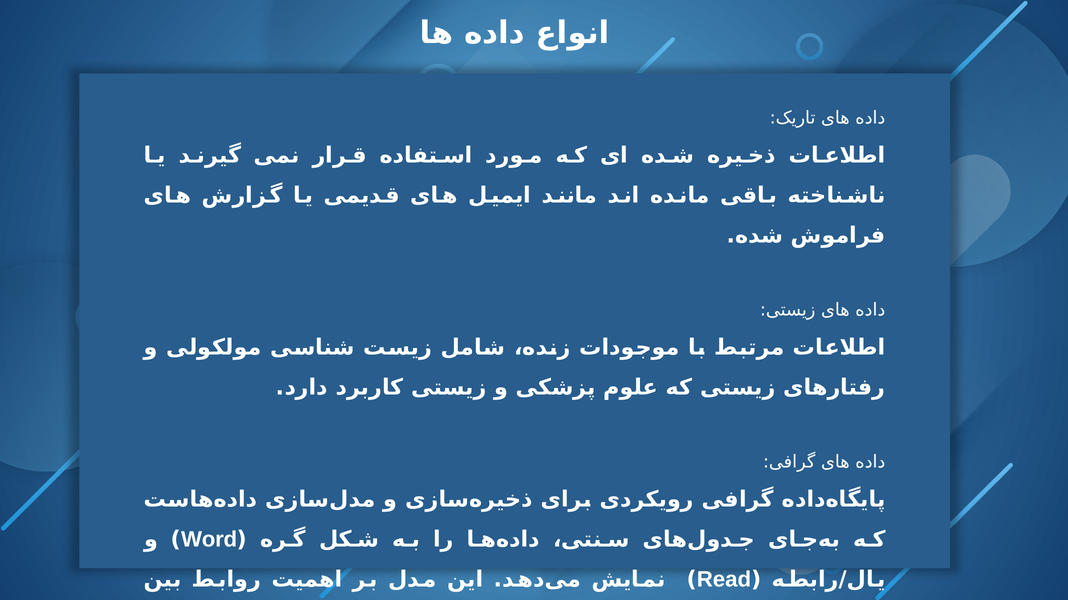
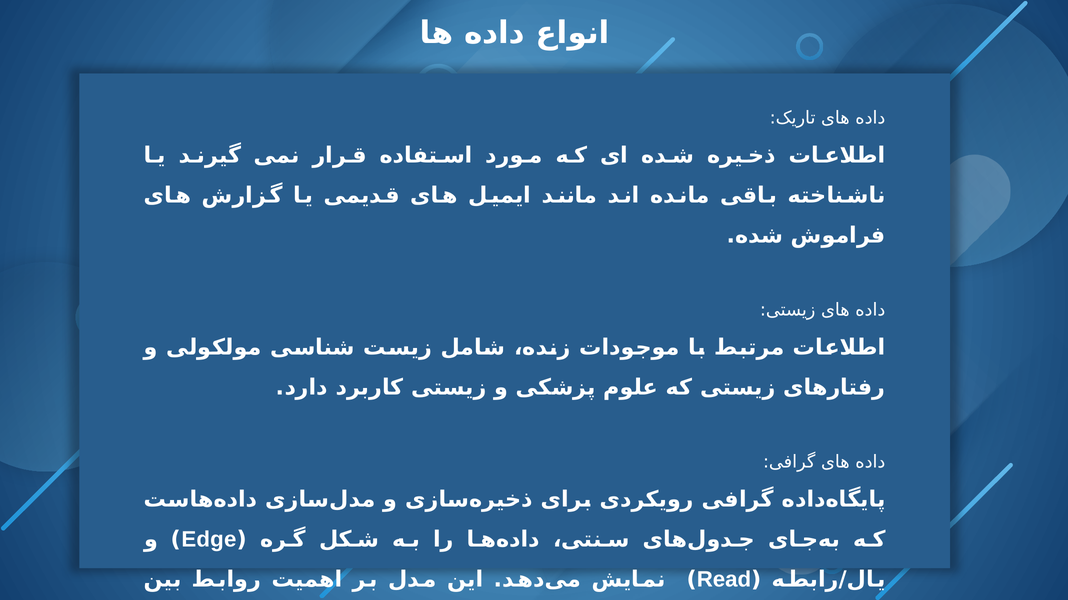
Word: Word -> Edge (209, 540)
